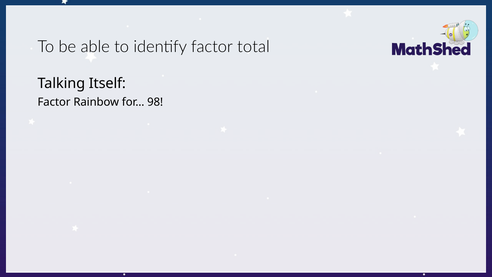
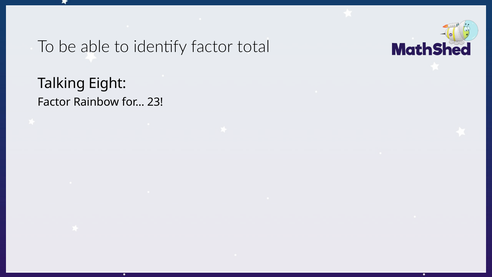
Itself: Itself -> Eight (107, 83)
98: 98 -> 23 (155, 102)
